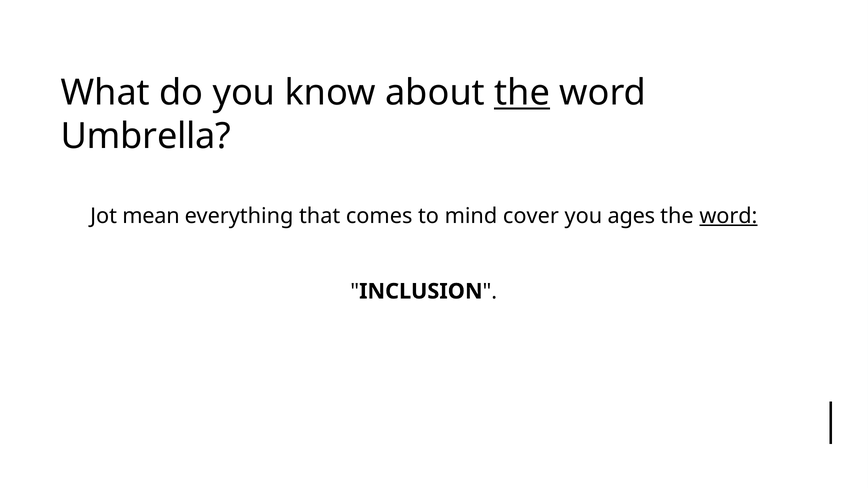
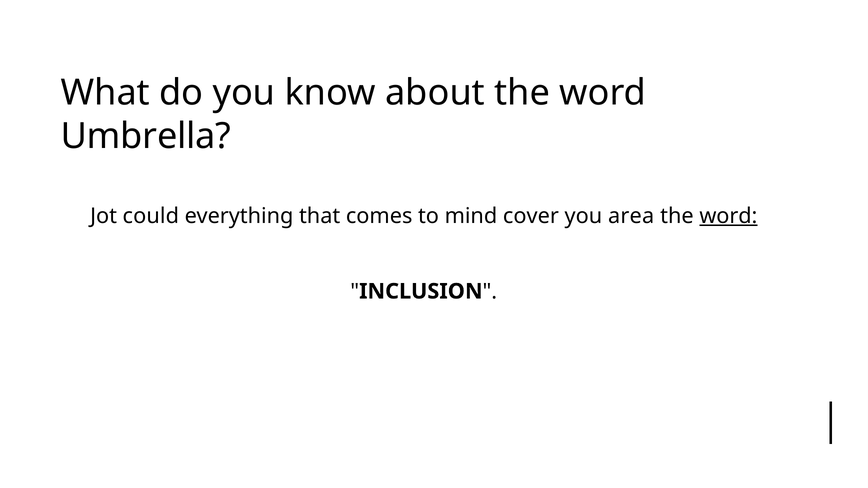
the underline: present -> none (522, 93)
mean: mean -> could (151, 216)
ages: ages -> area (631, 216)
